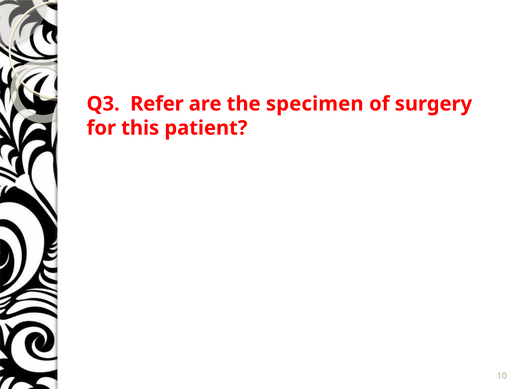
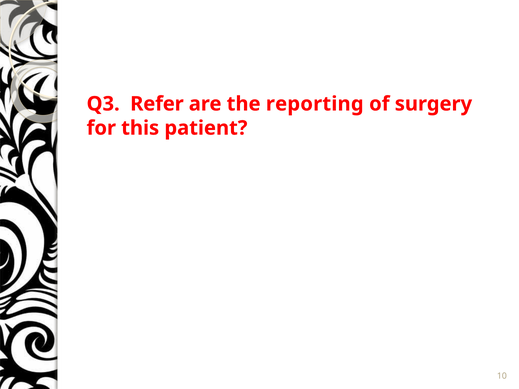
specimen: specimen -> reporting (315, 104)
